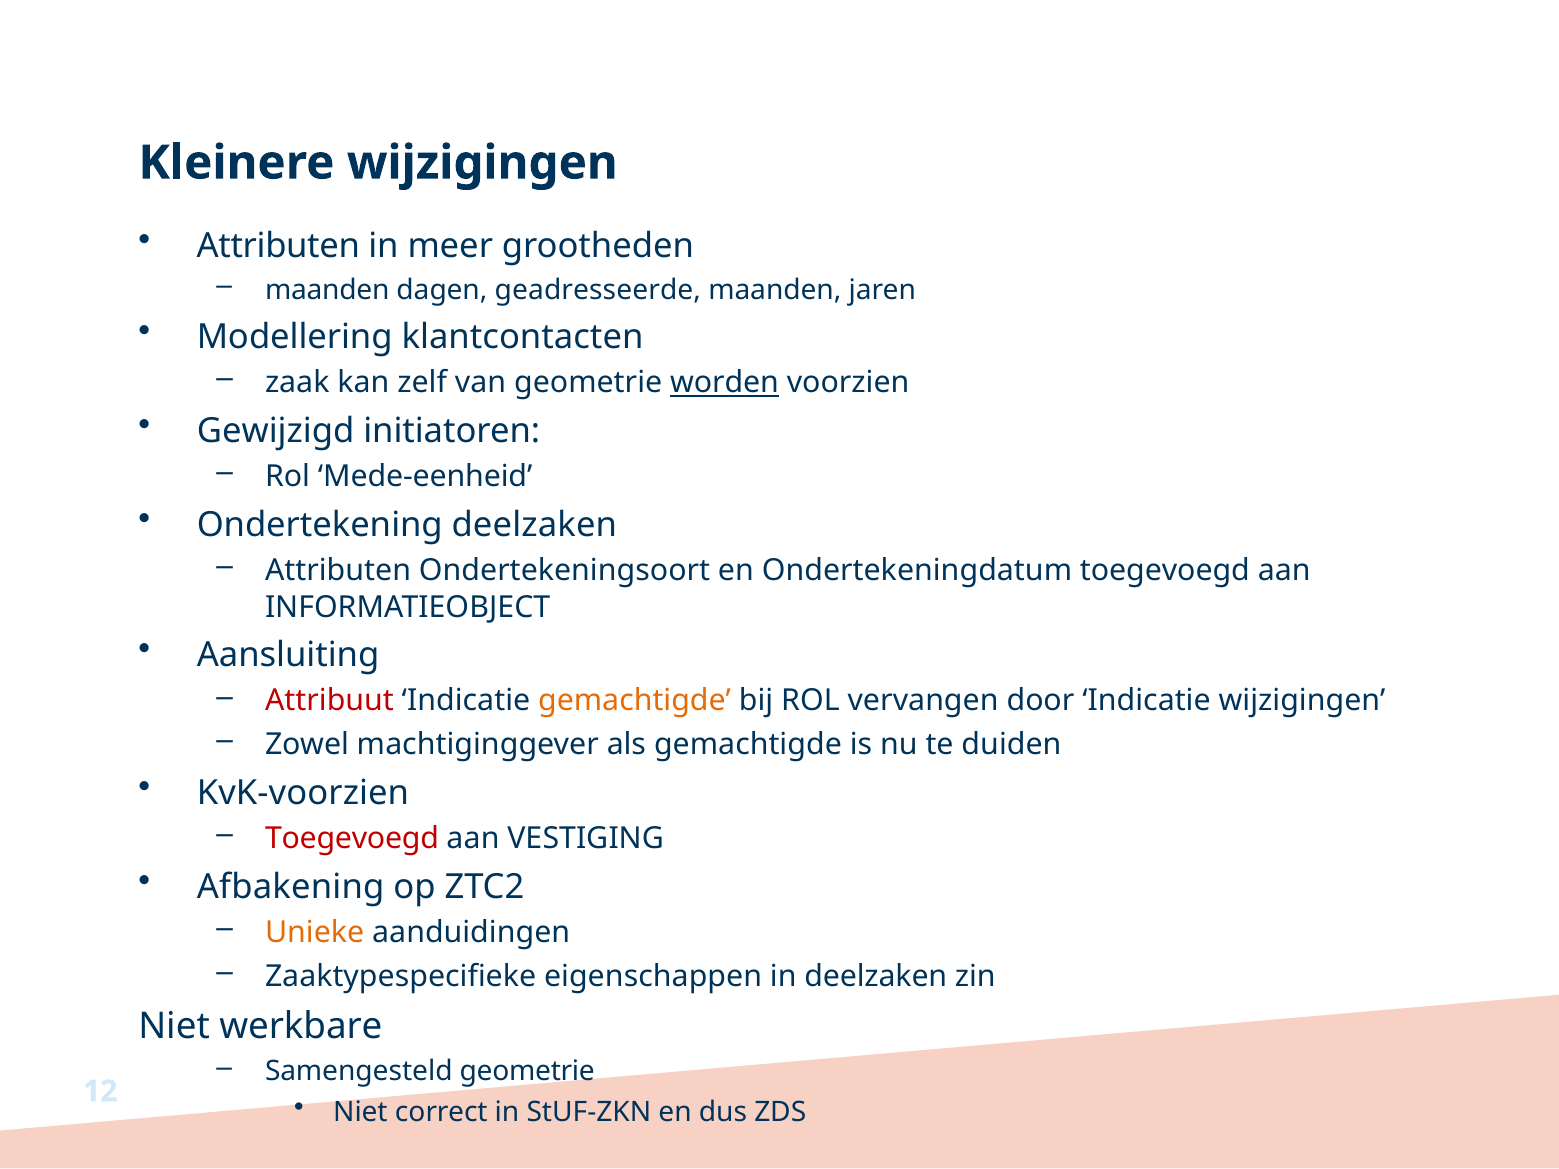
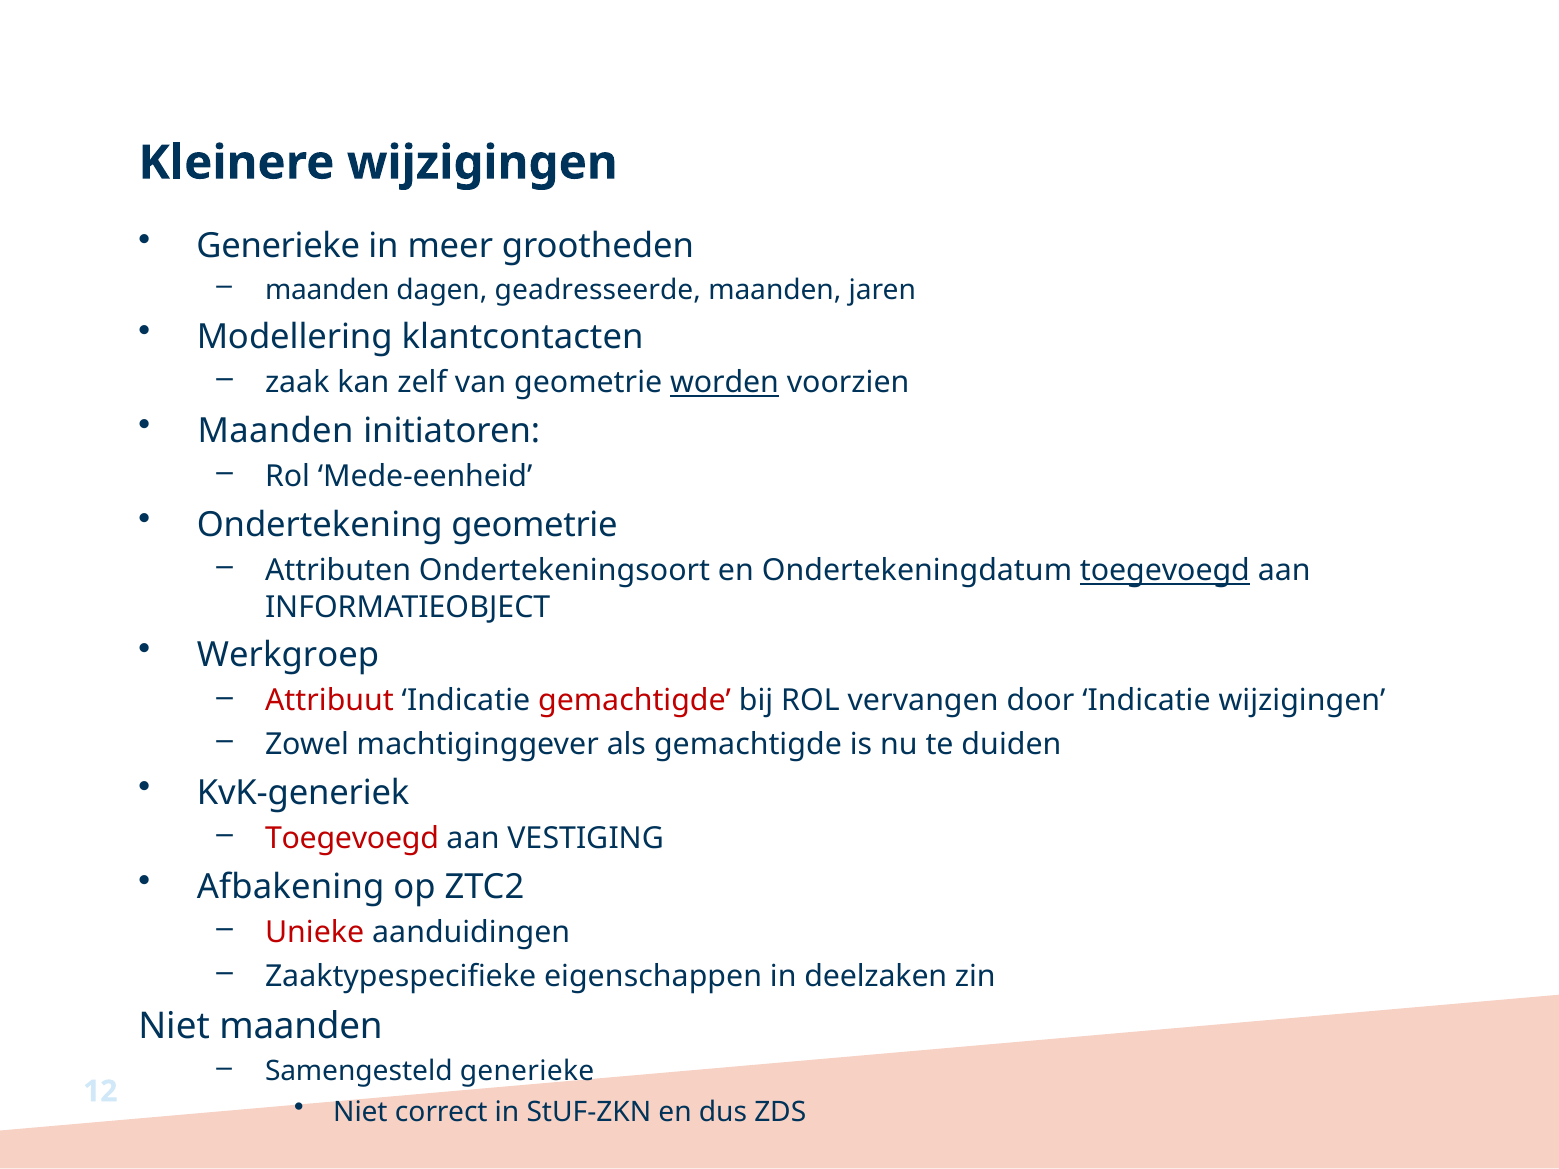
Attributen: Attributen -> Generieke (278, 246)
Gewijzigd: Gewijzigd -> Maanden (275, 431)
Ondertekening deelzaken: deelzaken -> geometrie (535, 525)
toegevoegd underline: none -> present (1165, 571)
Aansluiting: Aansluiting -> Werkgroep (288, 655)
gemachtigde colour: orange -> red (635, 701)
KvK-voorzien: KvK-voorzien -> KvK-generiek (303, 793)
Unieke colour: orange -> red (315, 933)
Niet werkbare: werkbare -> maanden (301, 1026)
Samengesteld geometrie: geometrie -> generieke (527, 1072)
